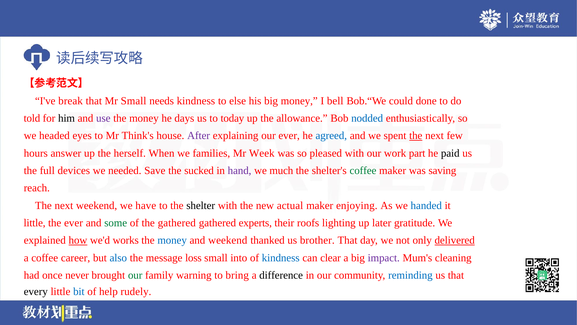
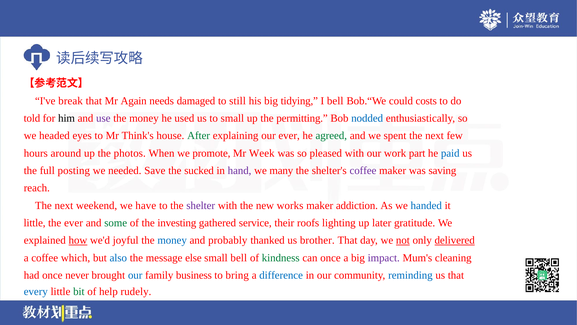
Mr Small: Small -> Again (134, 101)
needs kindness: kindness -> damaged (196, 101)
else: else -> still (238, 101)
big money: money -> tidying (299, 101)
done: done -> costs (426, 101)
days: days -> used (184, 118)
to today: today -> small (232, 118)
allowance: allowance -> permitting (302, 118)
After colour: purple -> green (199, 136)
agreed colour: blue -> green (331, 136)
the underline: present -> none (416, 136)
answer: answer -> around (66, 153)
herself: herself -> photos (130, 153)
families: families -> promote (211, 153)
paid colour: black -> blue (450, 153)
devices: devices -> posting (74, 170)
much: much -> many (281, 170)
coffee colour: green -> purple (363, 170)
shelter colour: black -> purple (201, 205)
actual: actual -> works (290, 205)
enjoying: enjoying -> addiction (357, 205)
the gathered: gathered -> investing (177, 223)
experts: experts -> service (255, 223)
works: works -> joyful (126, 240)
and weekend: weekend -> probably (228, 240)
not underline: none -> present (403, 240)
career: career -> which (76, 258)
loss: loss -> else (193, 258)
small into: into -> bell (239, 258)
kindness colour: blue -> green (281, 258)
can clear: clear -> once (330, 258)
our colour: green -> blue (135, 275)
warning: warning -> business (194, 275)
difference colour: black -> blue (281, 275)
every colour: black -> blue (36, 291)
bit colour: blue -> green (79, 291)
